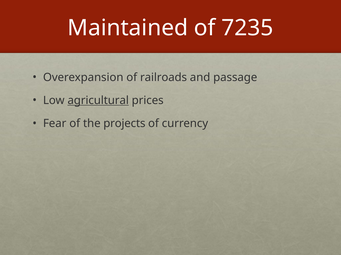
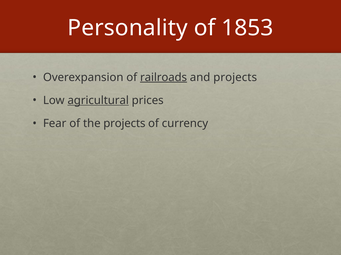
Maintained: Maintained -> Personality (128, 28)
7235: 7235 -> 1853 (247, 28)
railroads underline: none -> present (164, 78)
and passage: passage -> projects (235, 78)
